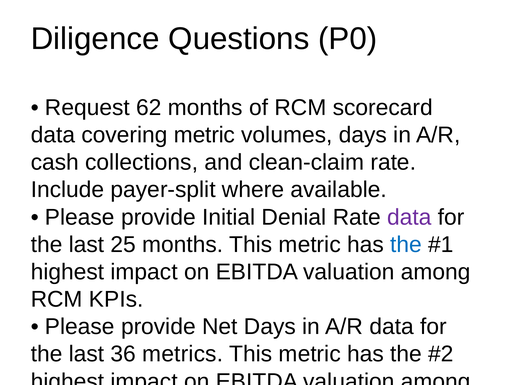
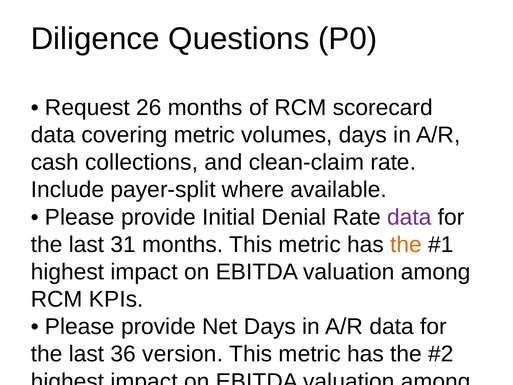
62: 62 -> 26 (149, 108)
25: 25 -> 31 (123, 244)
the colour: blue -> orange (406, 244)
metrics: metrics -> version (183, 354)
